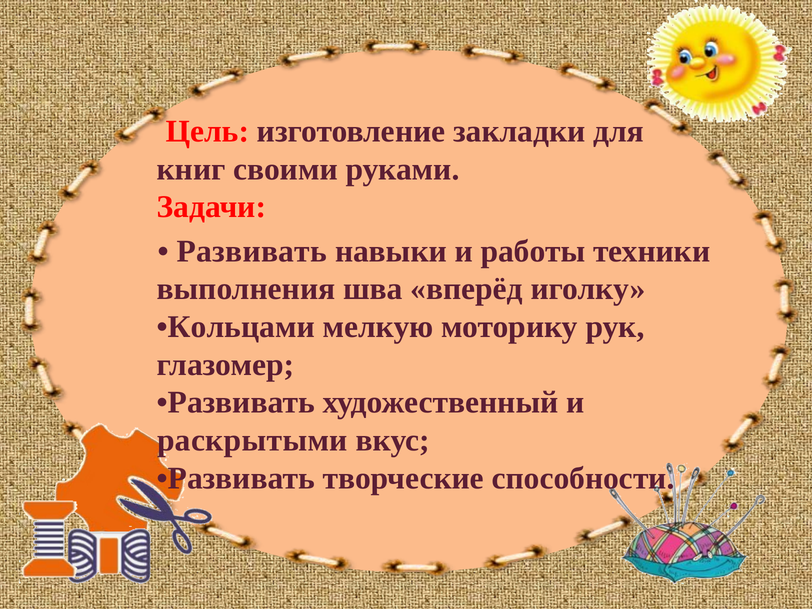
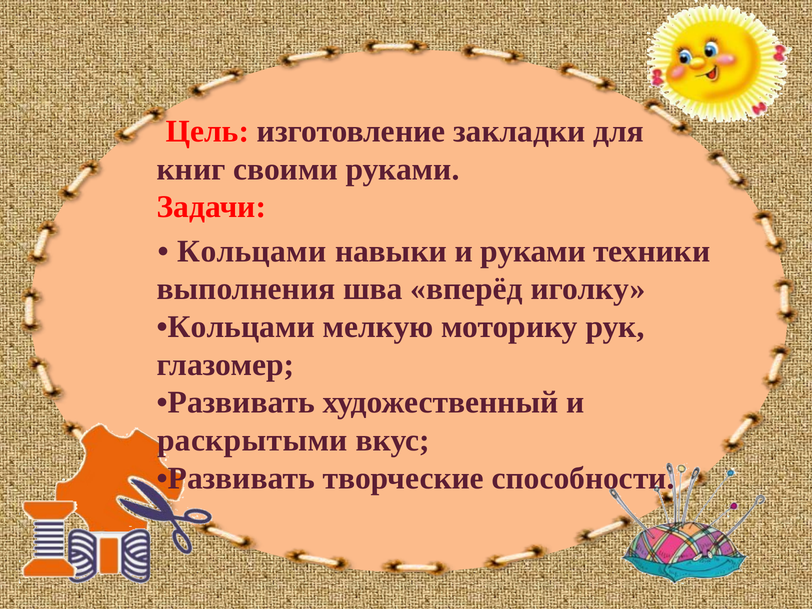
Развивать: Развивать -> Кольцами (252, 251)
и работы: работы -> руками (533, 251)
